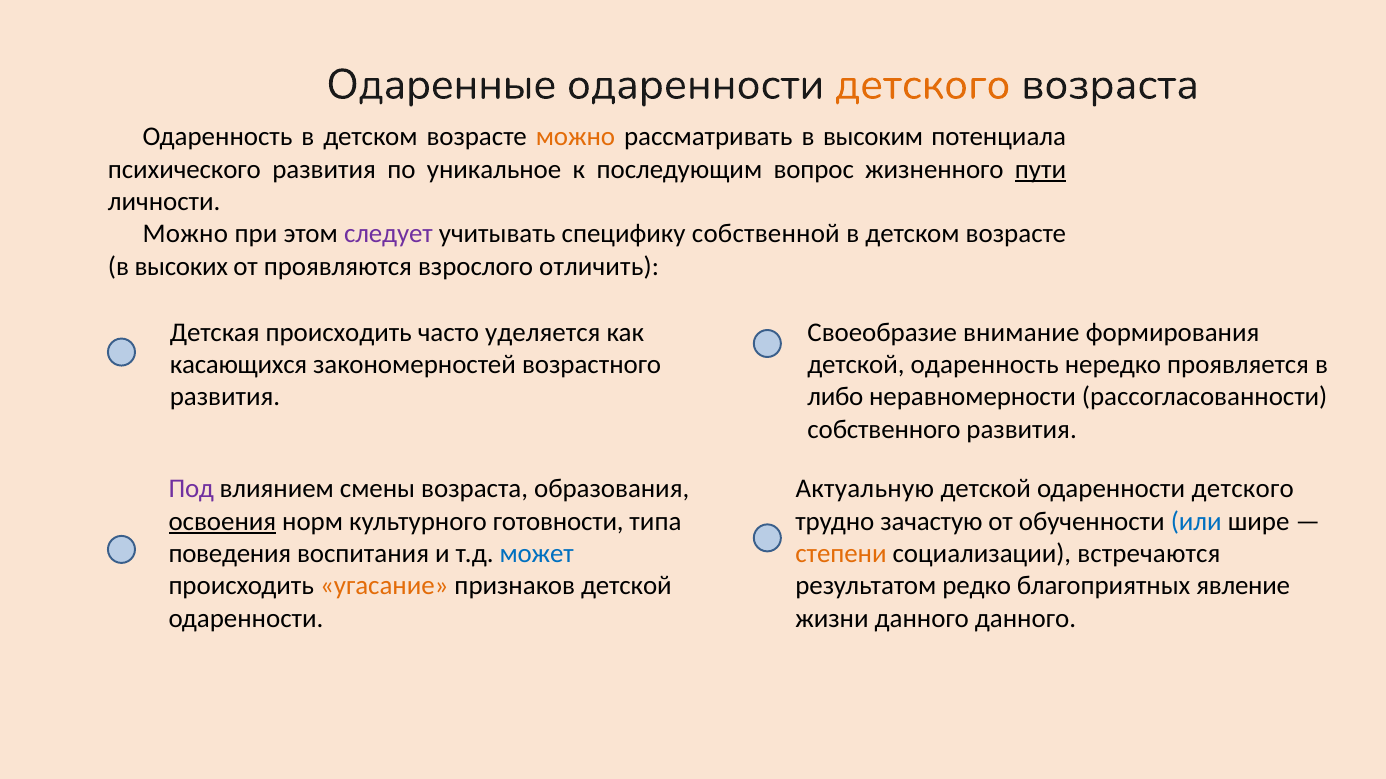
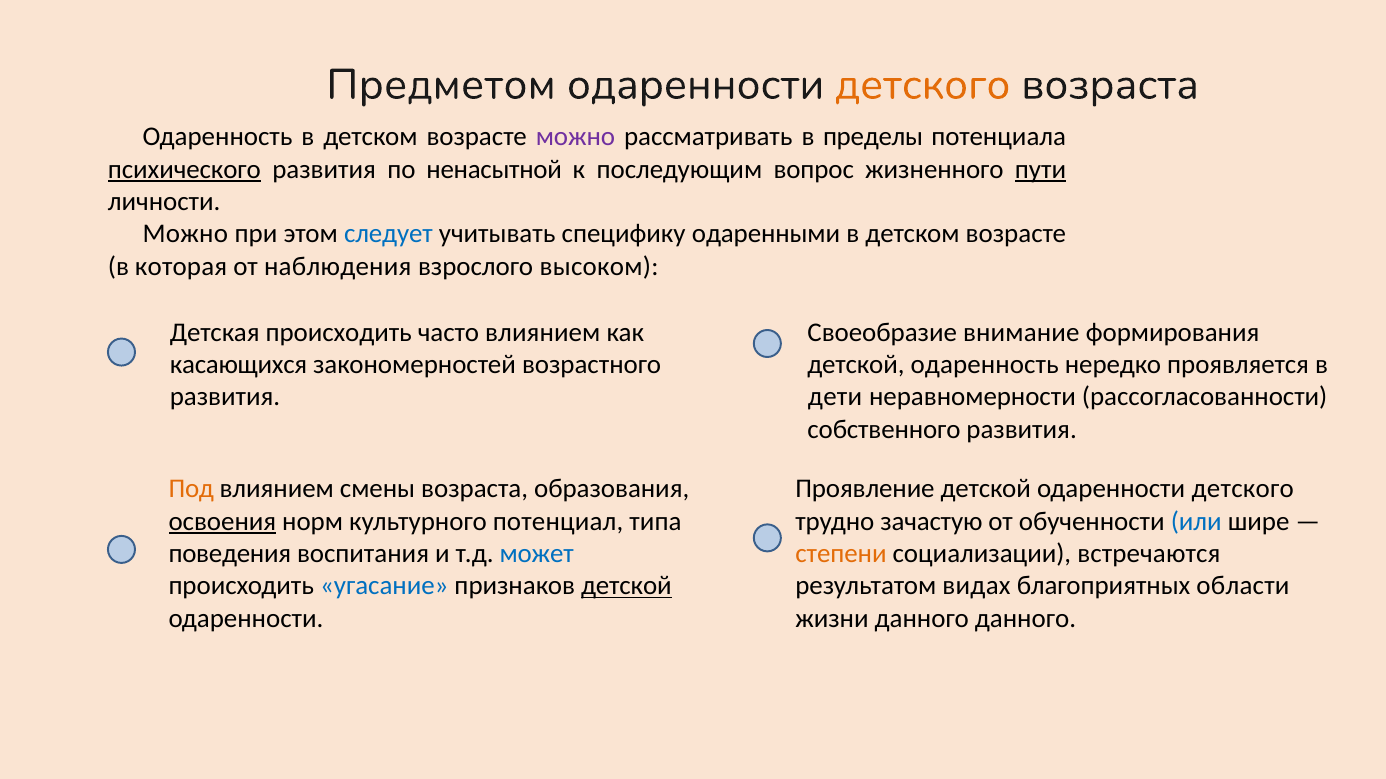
Одаренные: Одаренные -> Предметом (441, 85)
можно colour: orange -> purple (575, 137)
высоким: высоким -> пределы (873, 137)
психического underline: none -> present (184, 169)
уникальное: уникальное -> ненасытной (494, 169)
следует colour: purple -> blue (388, 234)
собственной: собственной -> одаренными (766, 234)
высоких: высоких -> которая (181, 266)
проявляются: проявляются -> наблюдения (338, 266)
отличить: отличить -> высоком (599, 266)
часто уделяется: уделяется -> влиянием (543, 333)
либо: либо -> дети (835, 397)
Под colour: purple -> orange (191, 489)
Актуальную: Актуальную -> Проявление (865, 489)
готовности: готовности -> потенциал (558, 522)
угасание colour: orange -> blue (384, 587)
детской underline: none -> present (626, 587)
редко: редко -> видах (977, 587)
явление: явление -> области (1243, 587)
